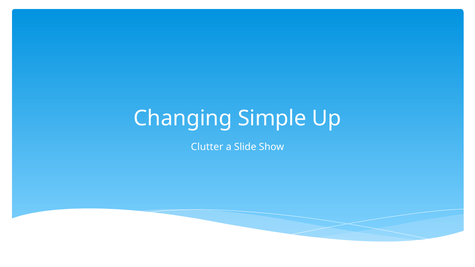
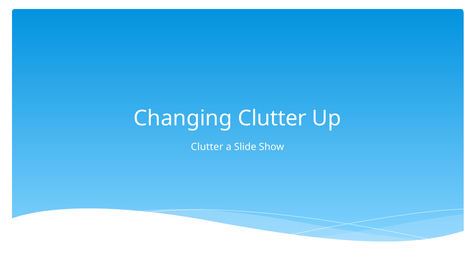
Changing Simple: Simple -> Clutter (272, 118)
